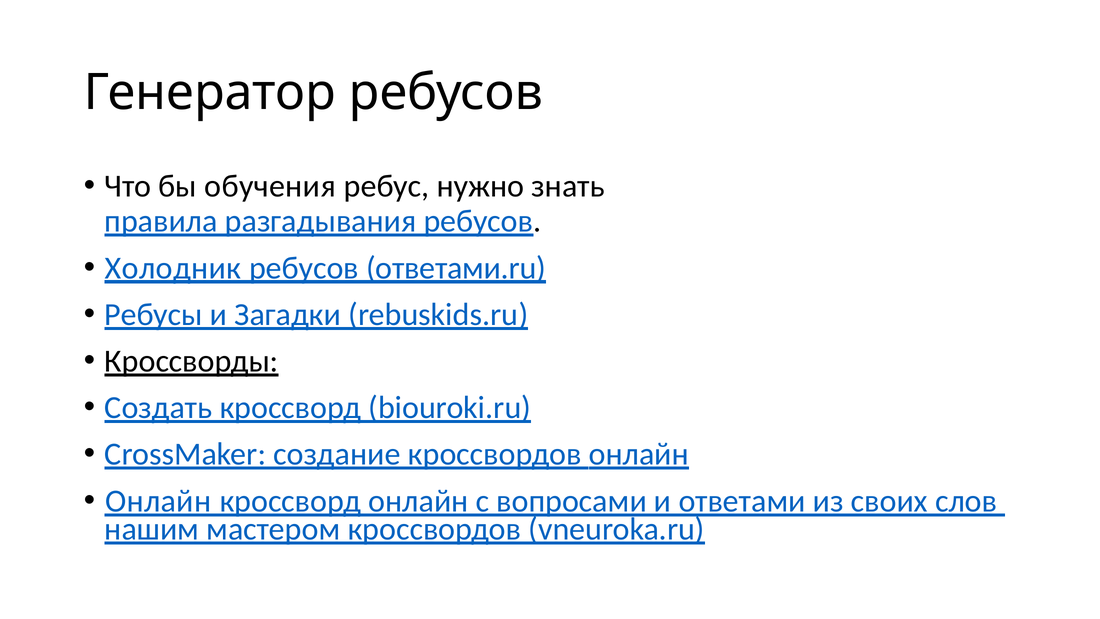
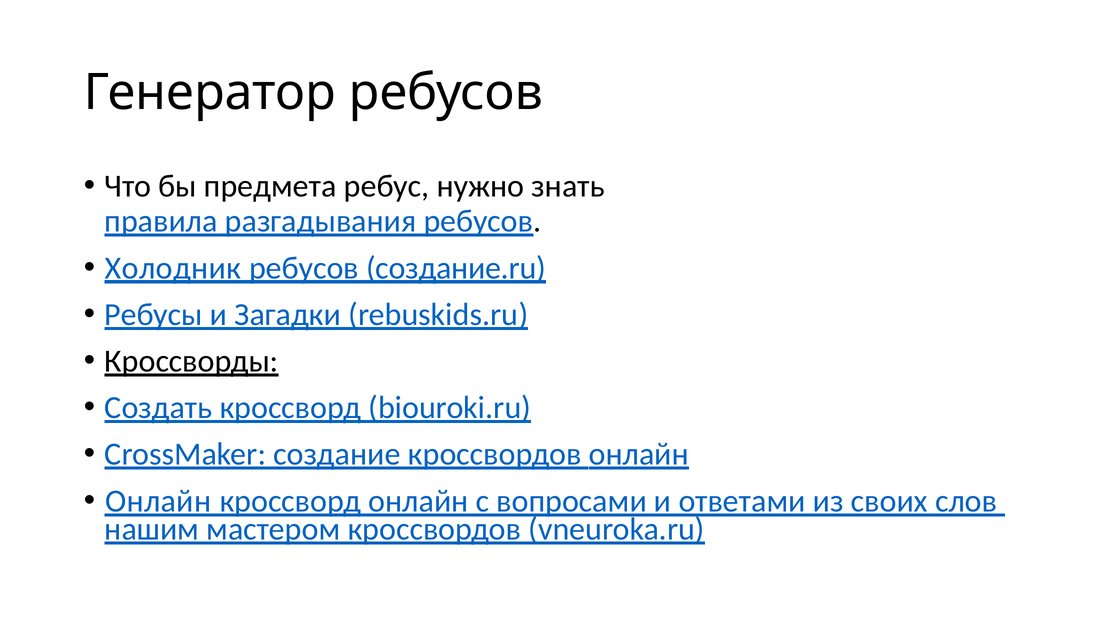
обучения: обучения -> предмета (270, 186)
ответами.ru: ответами.ru -> создание.ru (456, 268)
